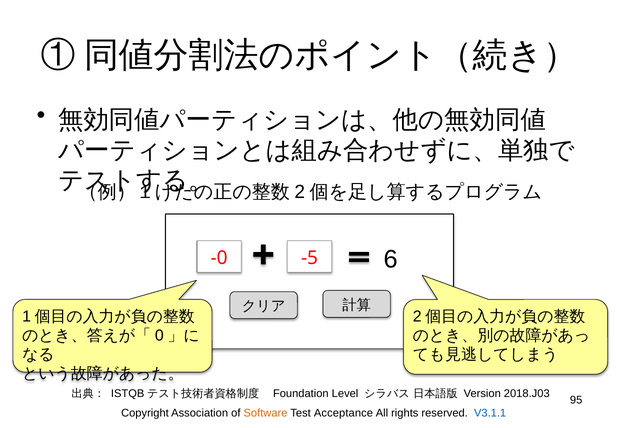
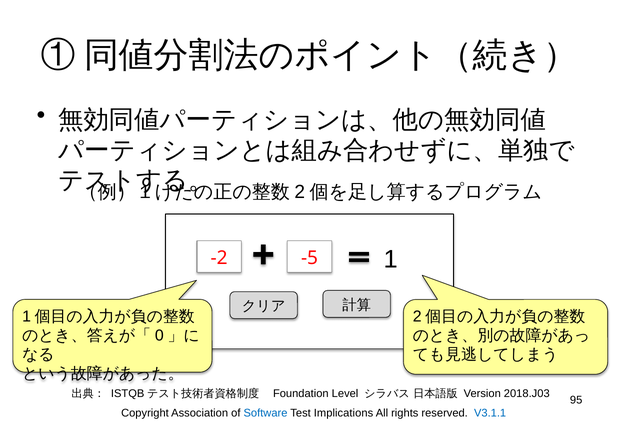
6: 6 -> 1 (391, 260)
-0: -0 -> -2 (219, 258)
Software colour: orange -> blue (266, 414)
Acceptance: Acceptance -> Implications (344, 414)
